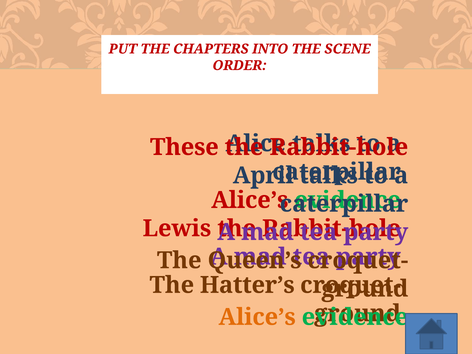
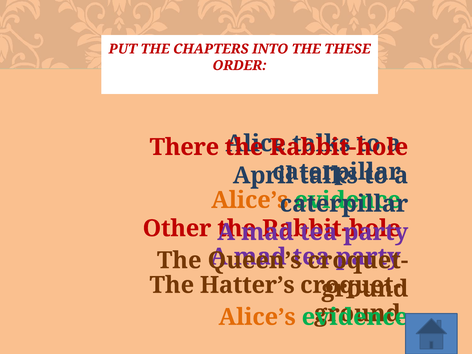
SCENE: SCENE -> THESE (347, 49)
These: These -> There (184, 147)
Alice’s colour: red -> orange (250, 200)
Lewis: Lewis -> Other (177, 228)
